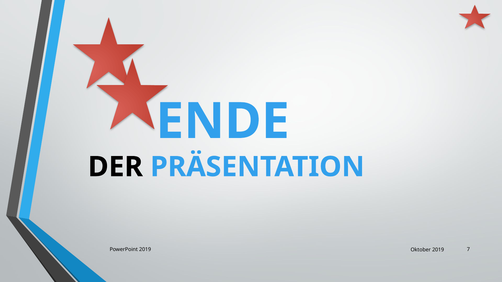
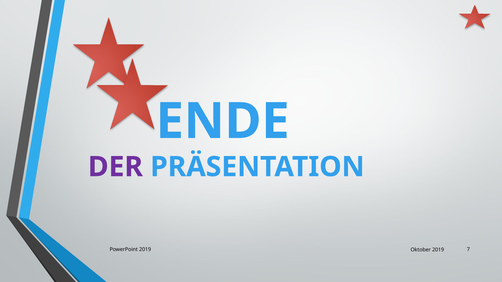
DER colour: black -> purple (115, 167)
